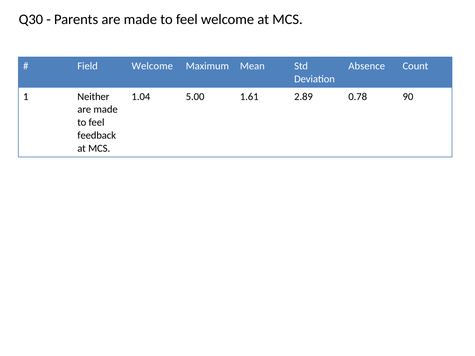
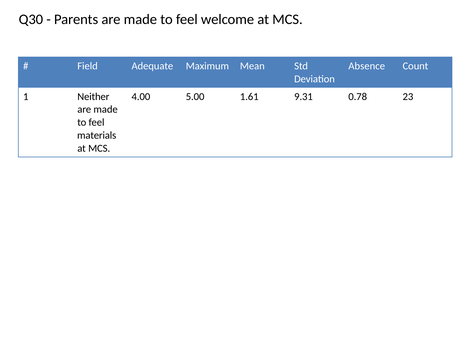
Field Welcome: Welcome -> Adequate (152, 66)
1.04: 1.04 -> 4.00 (141, 97)
2.89: 2.89 -> 9.31 (304, 97)
90: 90 -> 23 (408, 97)
feedback: feedback -> materials (97, 135)
